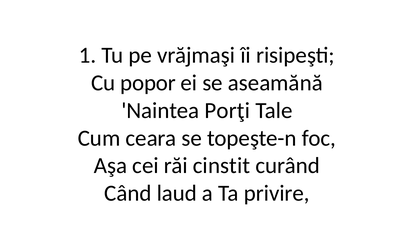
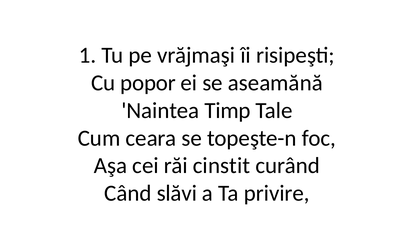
Porţi: Porţi -> Timp (227, 110)
laud: laud -> slăvi (177, 193)
